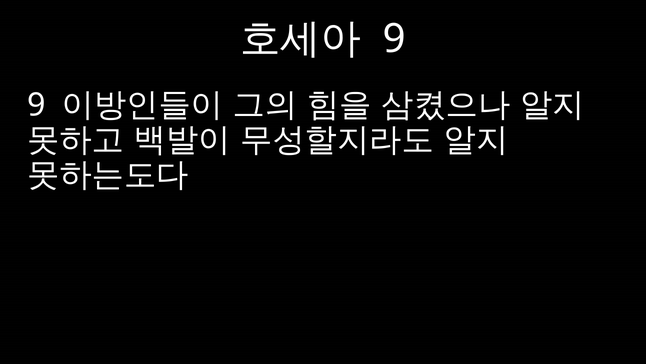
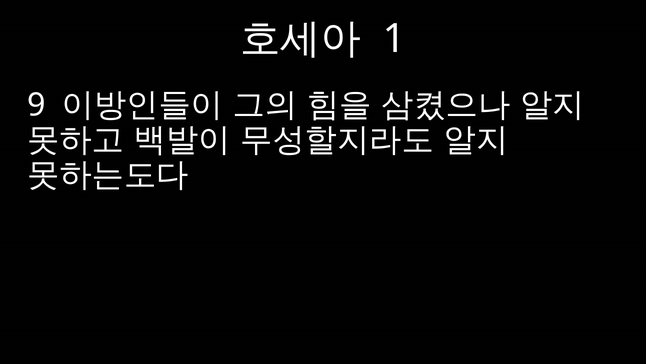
9: 9 -> 1 (394, 39)
